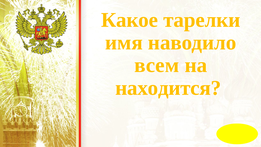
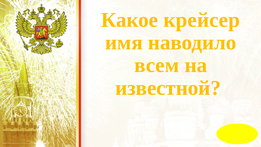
тарелки: тарелки -> крейсер (202, 20)
находится: находится -> известной (168, 88)
